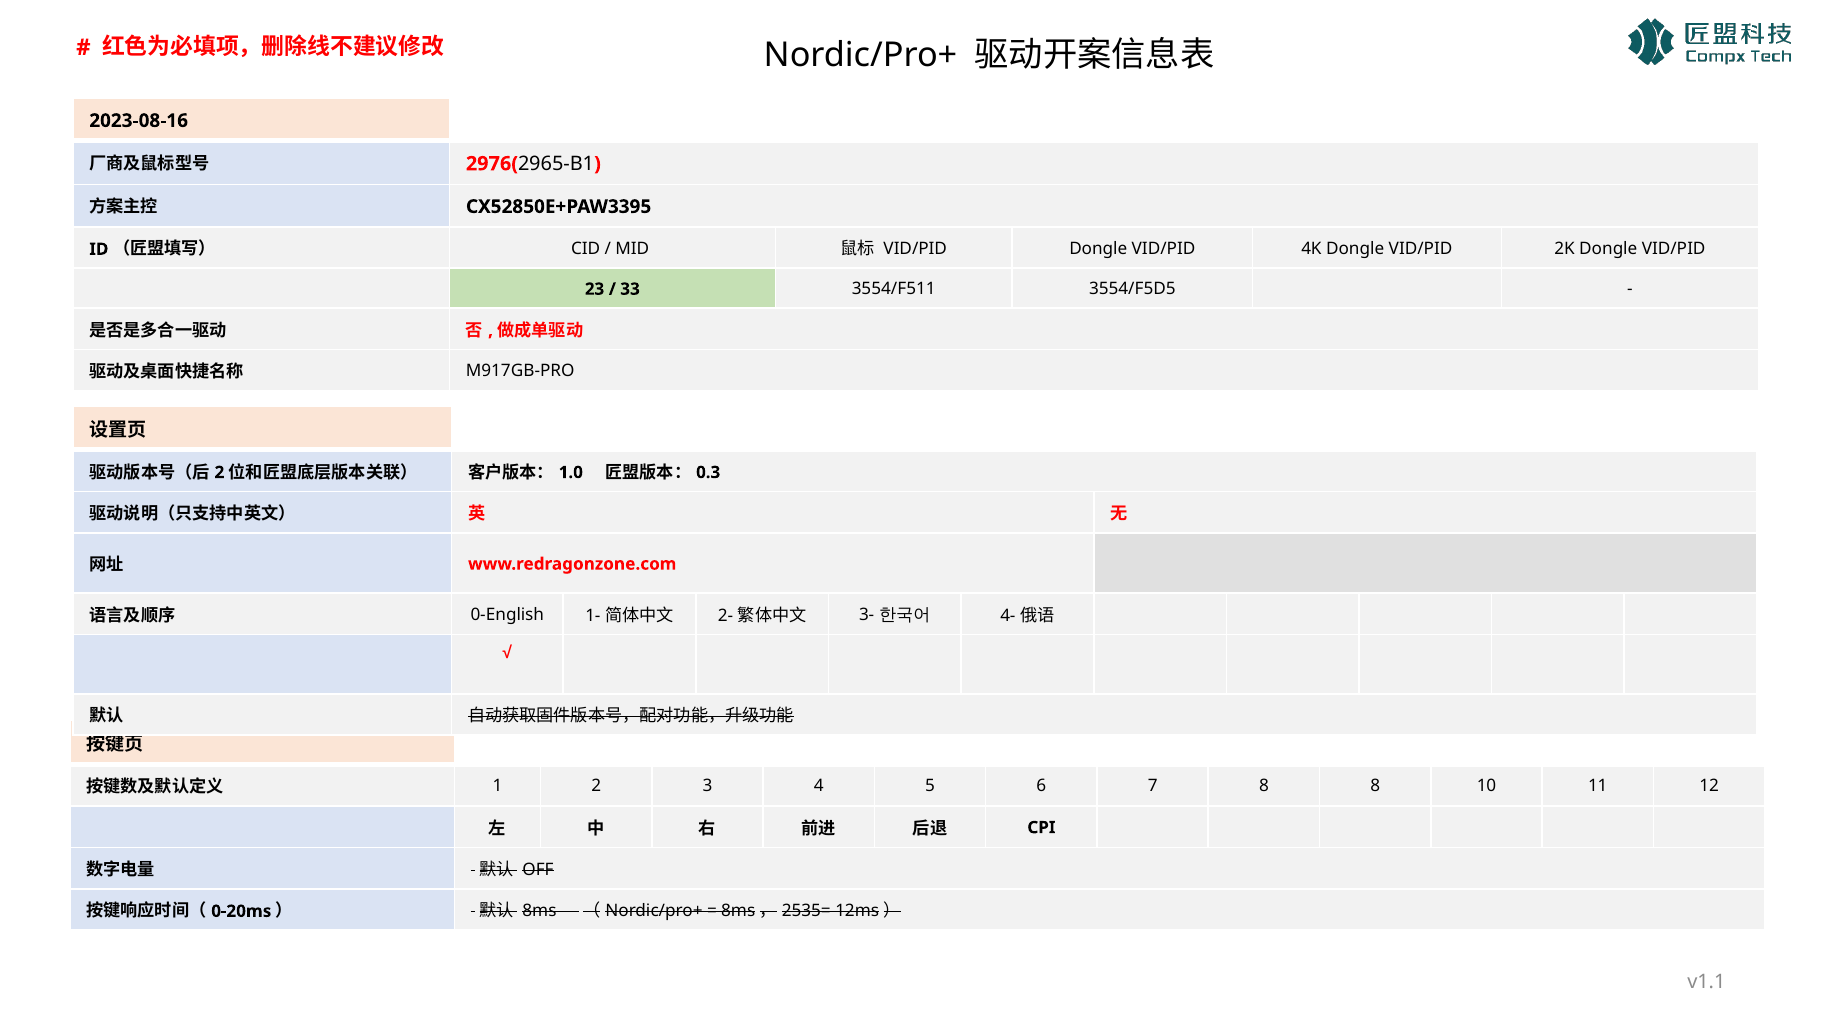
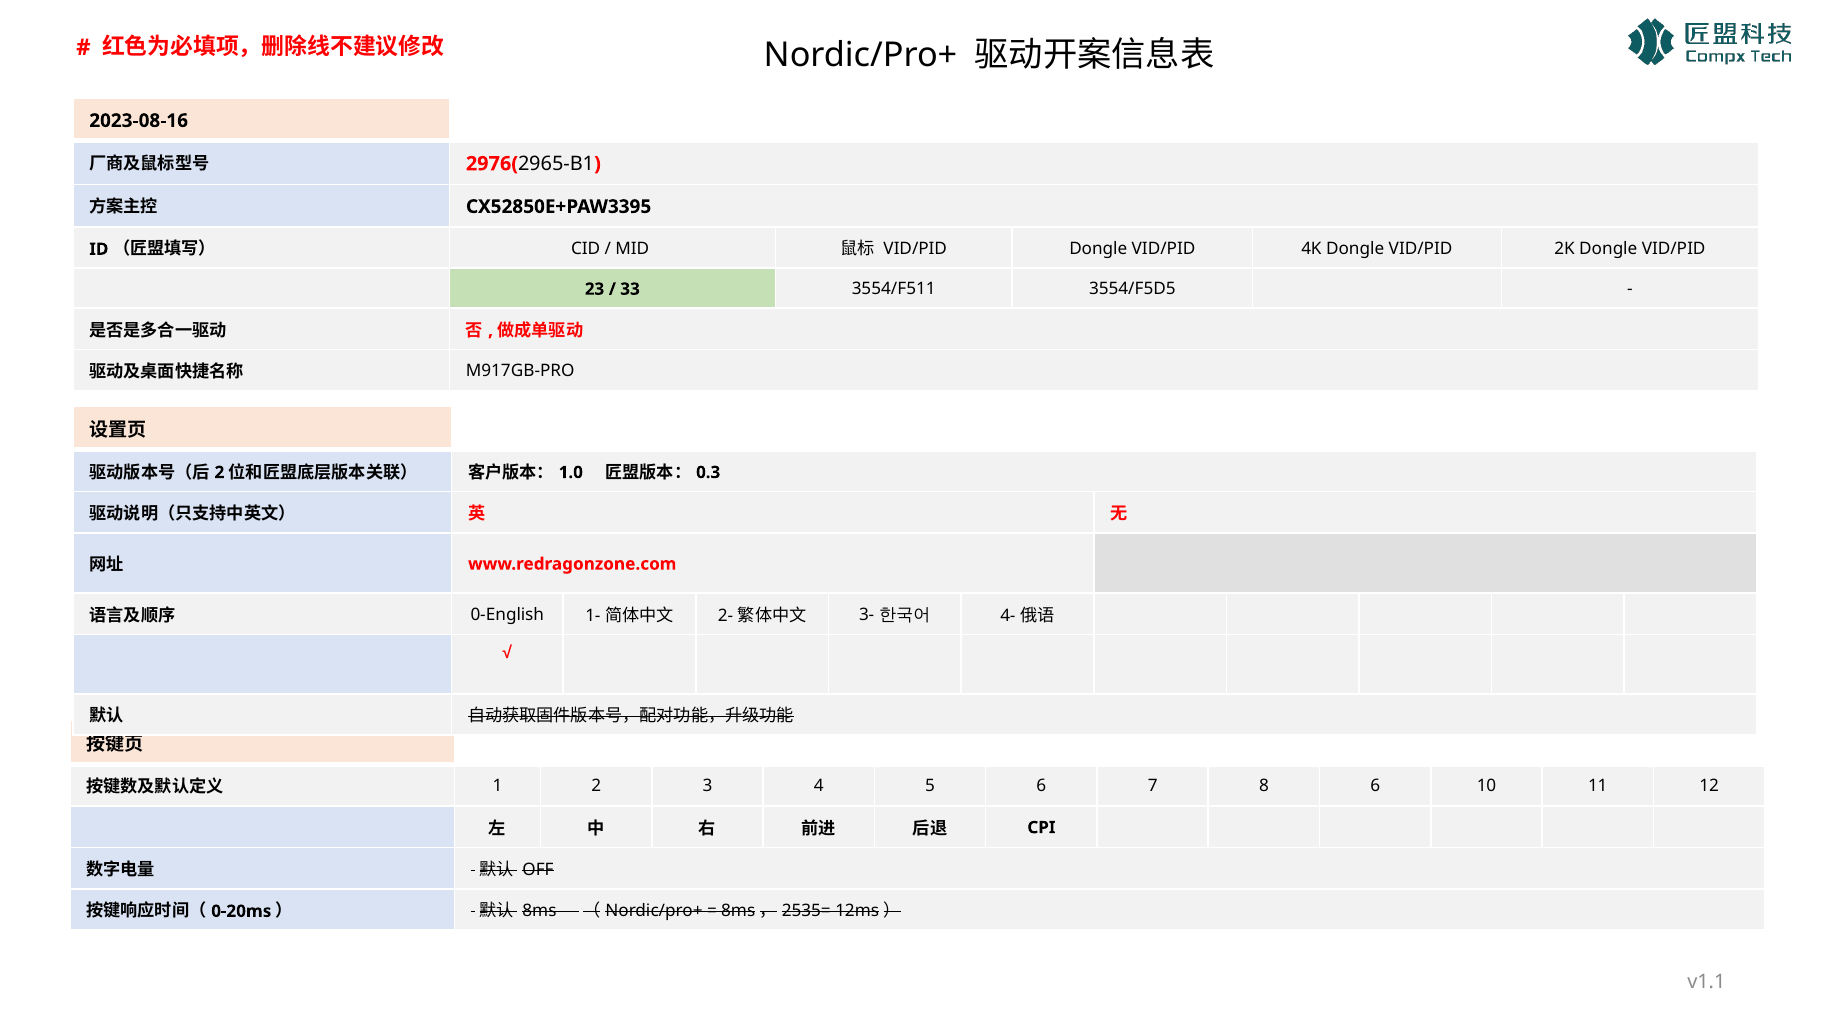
8 8: 8 -> 6 (1375, 786)
